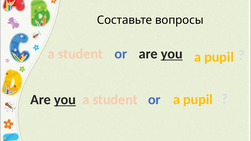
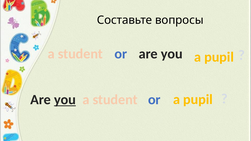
you underline: present -> none (172, 54)
